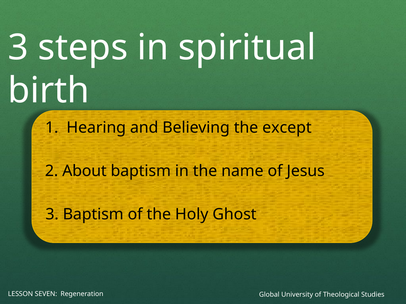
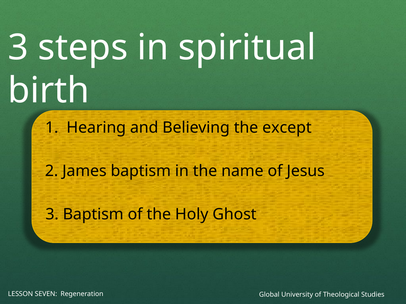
About: About -> James (84, 171)
